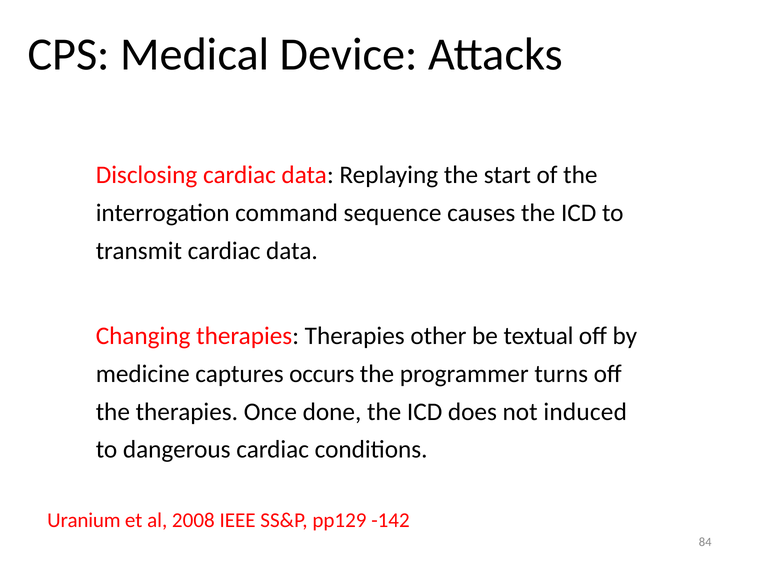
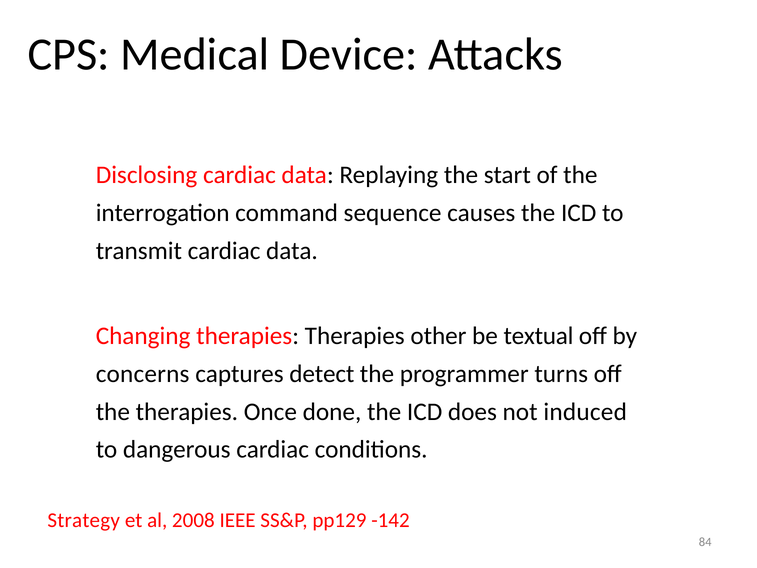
medicine: medicine -> concerns (143, 374)
occurs: occurs -> detect (322, 374)
Uranium: Uranium -> Strategy (84, 520)
